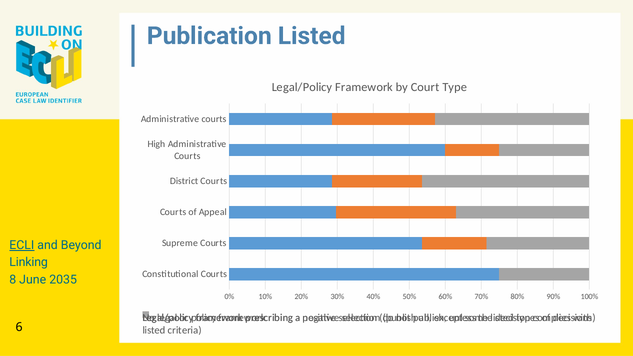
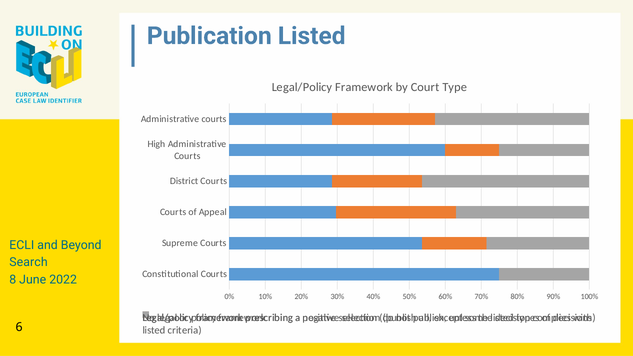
ECLI underline: present -> none (22, 245)
Linking: Linking -> Search (28, 262)
2035: 2035 -> 2022 (63, 280)
